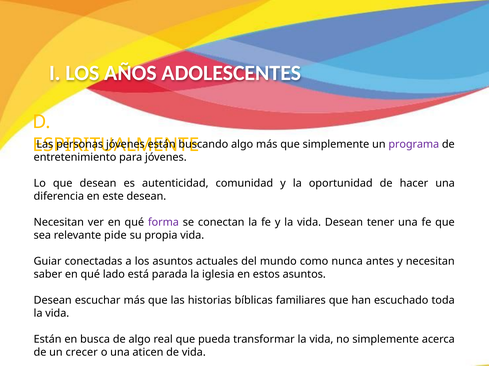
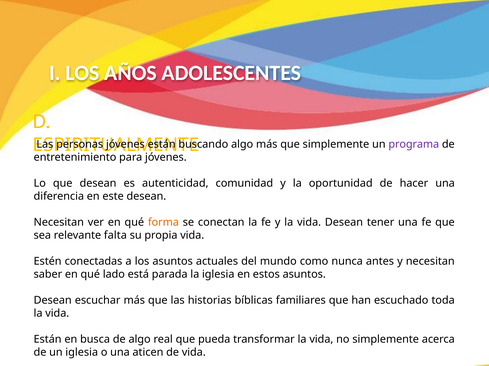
forma colour: purple -> orange (163, 223)
pide: pide -> falta (115, 236)
Guiar: Guiar -> Estén (48, 262)
un crecer: crecer -> iglesia (82, 353)
